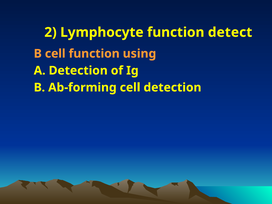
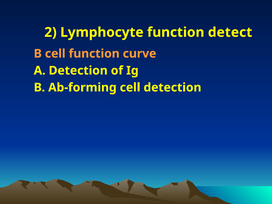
using: using -> curve (140, 54)
